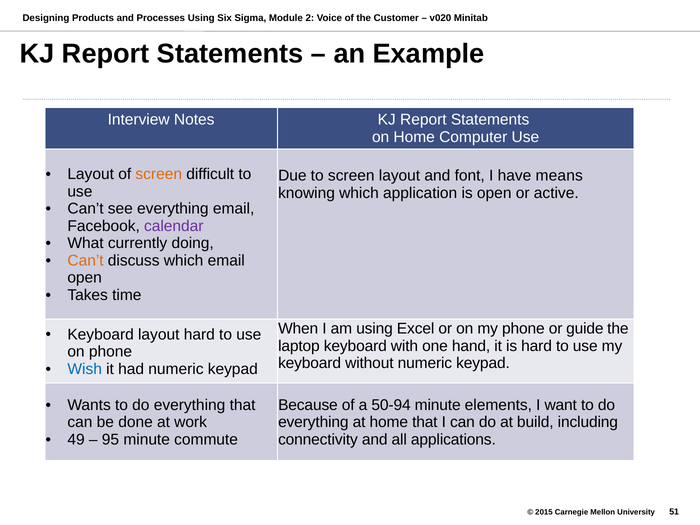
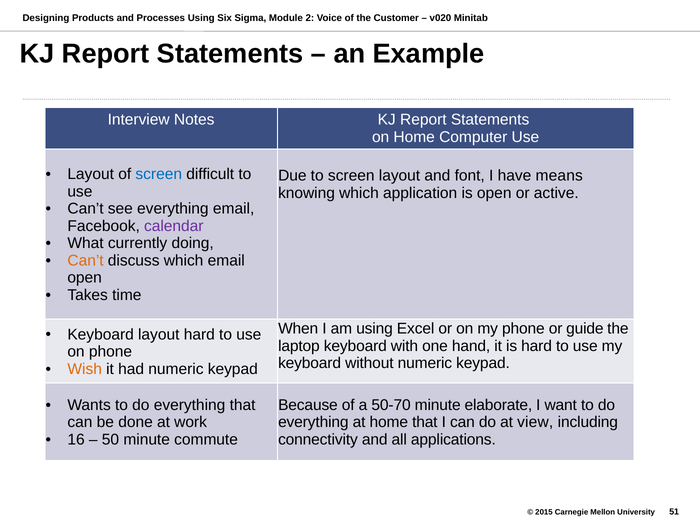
screen colour: orange -> blue (159, 174)
Wish colour: blue -> orange (85, 369)
50-94: 50-94 -> 50-70 (391, 405)
elements: elements -> elaborate (498, 405)
build: build -> view (535, 422)
49: 49 -> 16 (76, 440)
95: 95 -> 50 (110, 440)
